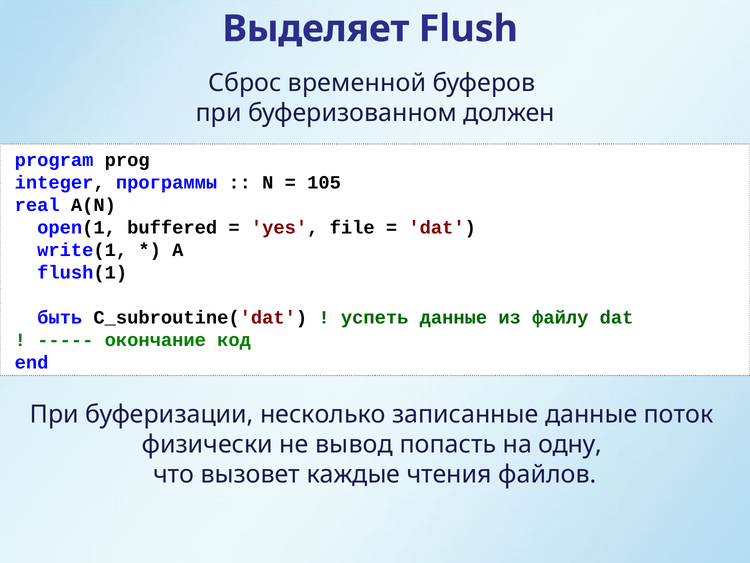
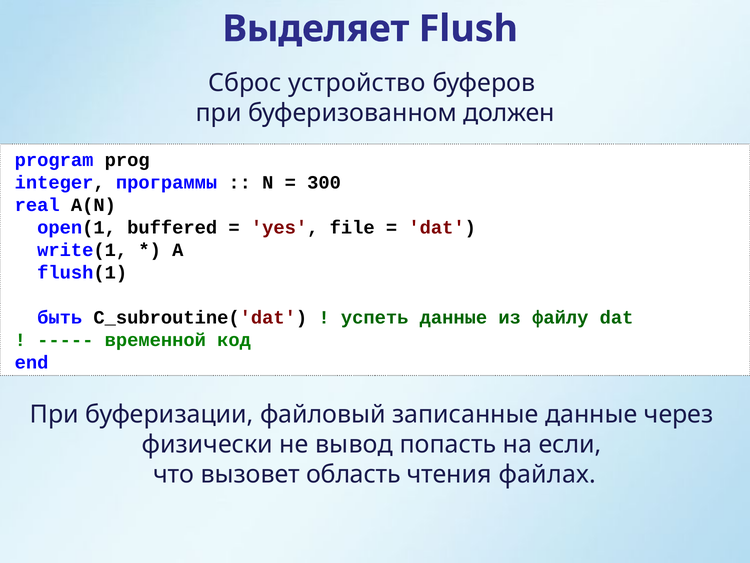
временной: временной -> устройство (357, 83)
105: 105 -> 300 (324, 182)
окончание: окончание -> временной (155, 340)
несколько: несколько -> файловый (323, 414)
поток: поток -> через (679, 414)
одну: одну -> если (570, 444)
каждые: каждые -> область (353, 474)
файлов: файлов -> файлах (547, 474)
